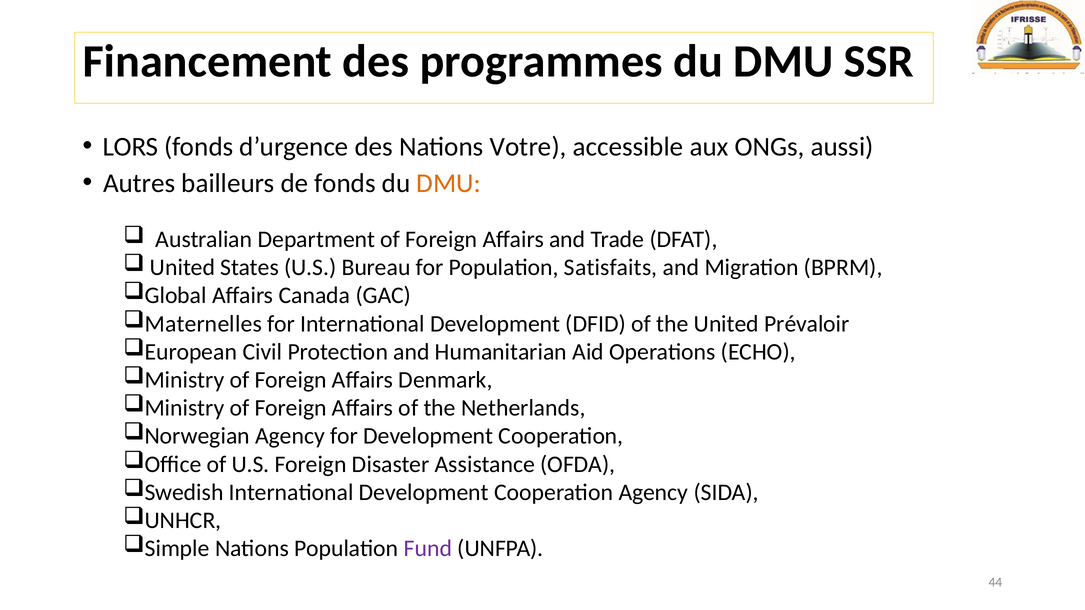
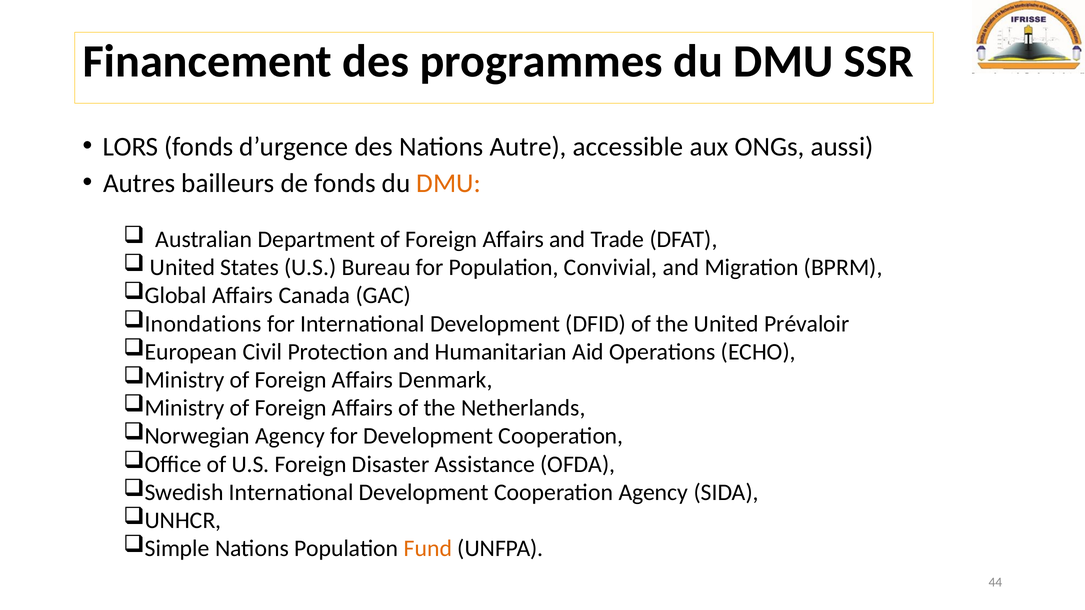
Votre: Votre -> Autre (528, 147)
Satisfaits: Satisfaits -> Convivial (611, 268)
Maternelles: Maternelles -> Inondations (203, 324)
Fund colour: purple -> orange (428, 549)
